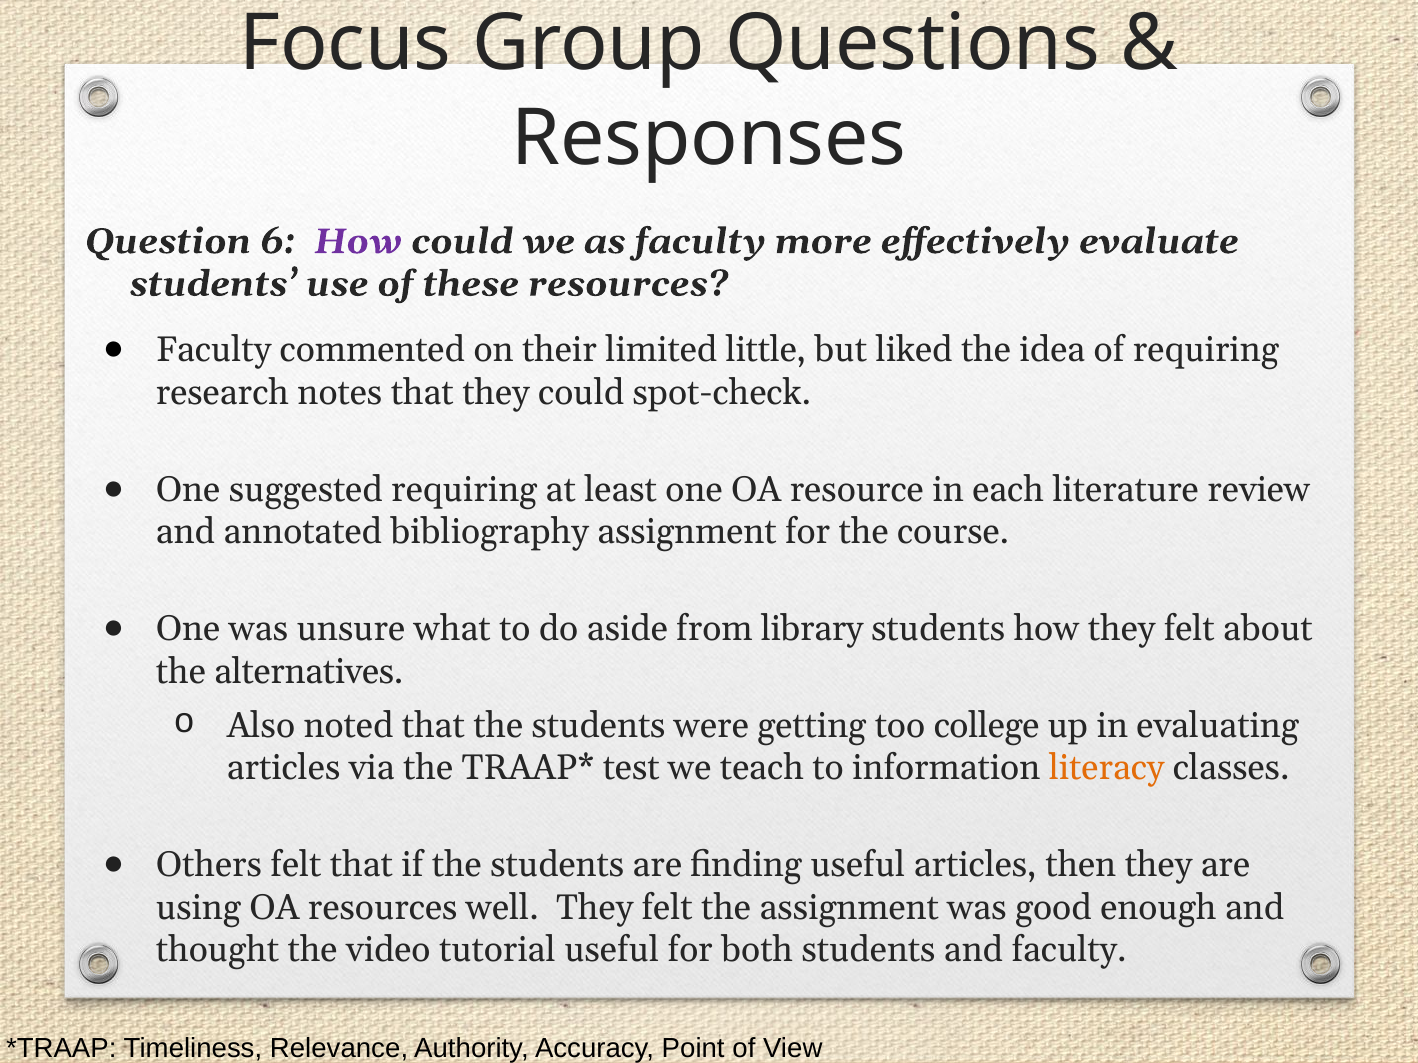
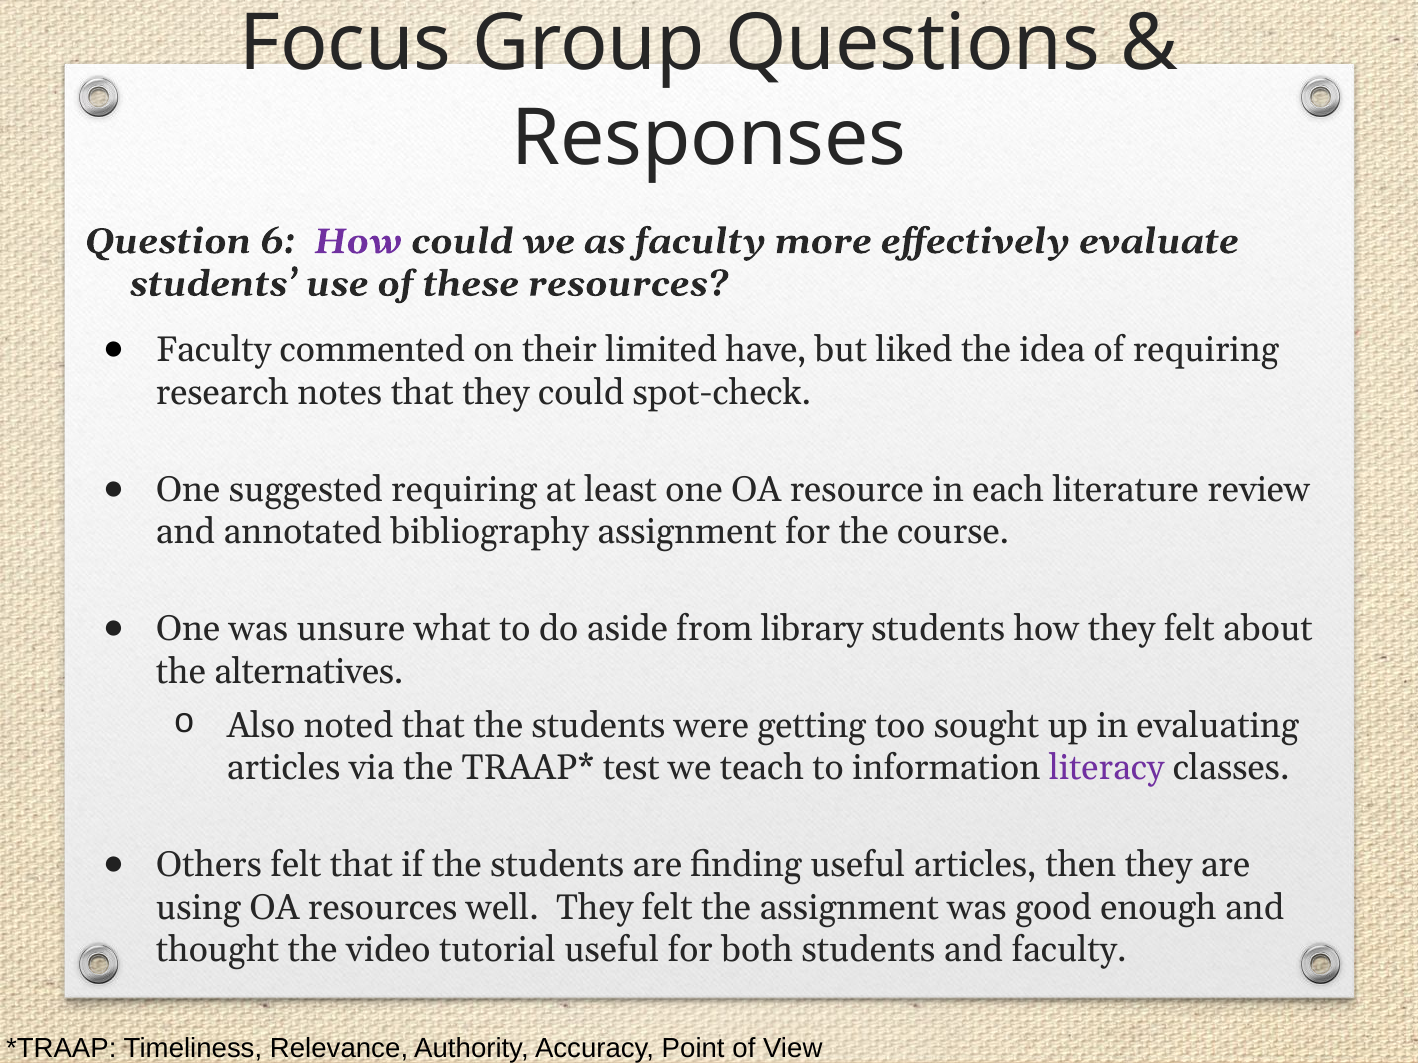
little: little -> have (766, 350)
college: college -> sought (986, 726)
literacy colour: orange -> purple (1107, 769)
